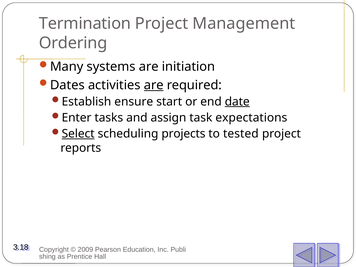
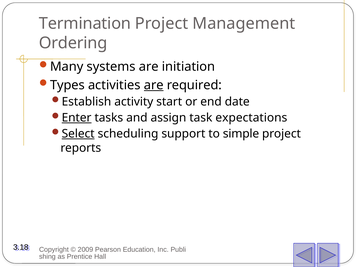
Dates: Dates -> Types (67, 85)
ensure: ensure -> activity (134, 102)
date underline: present -> none (237, 102)
Enter underline: none -> present (77, 118)
projects: projects -> support (183, 134)
tested: tested -> simple (241, 134)
